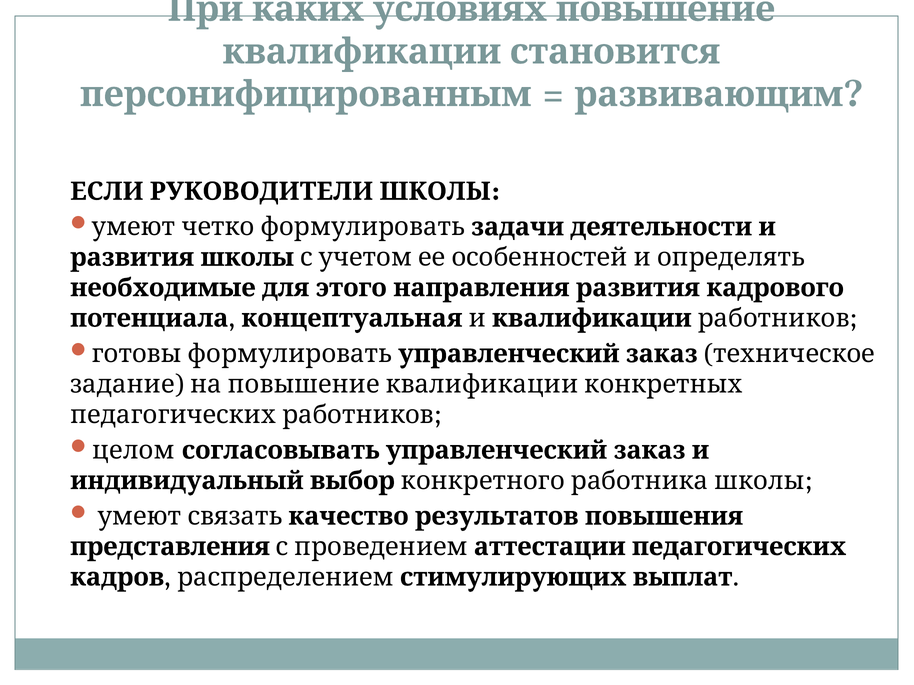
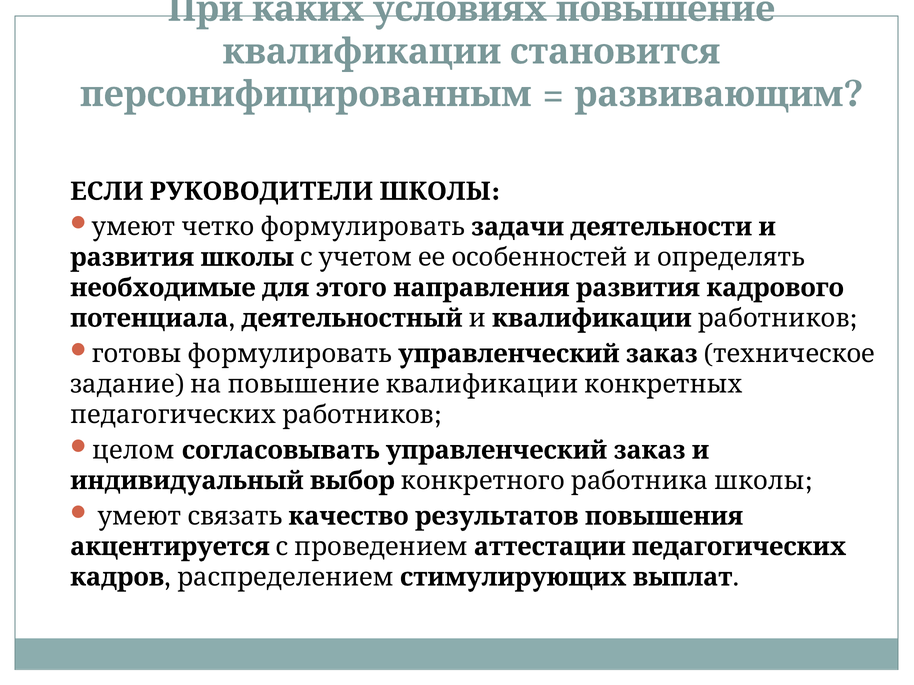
концептуальная: концептуальная -> деятельностный (352, 319)
представления: представления -> акцентируется (170, 547)
